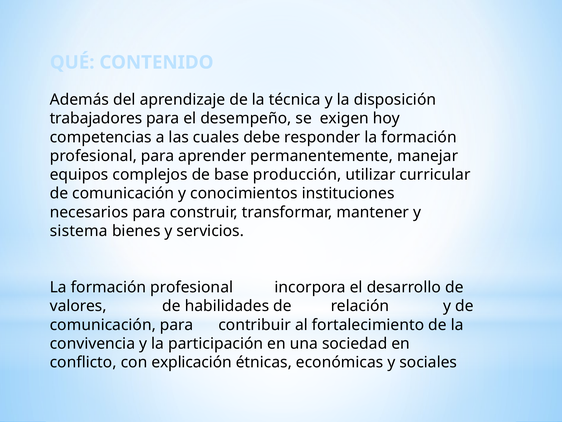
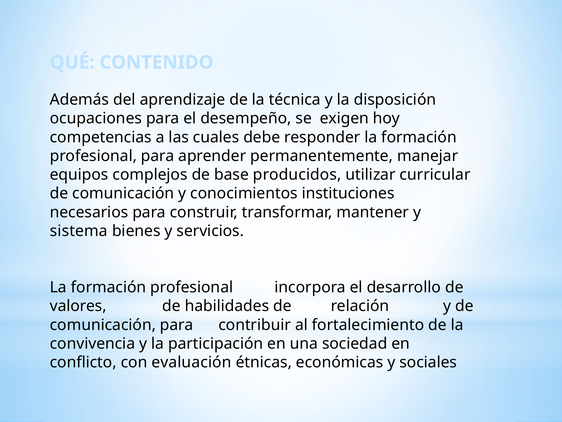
trabajadores: trabajadores -> ocupaciones (96, 118)
producción: producción -> producidos (297, 175)
explicación: explicación -> evaluación (191, 362)
